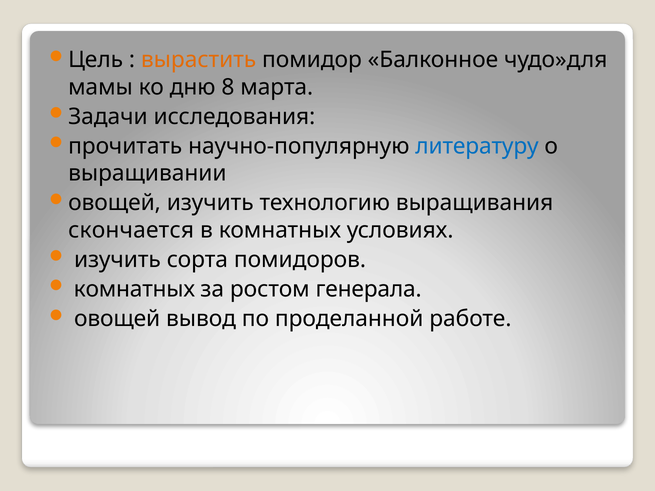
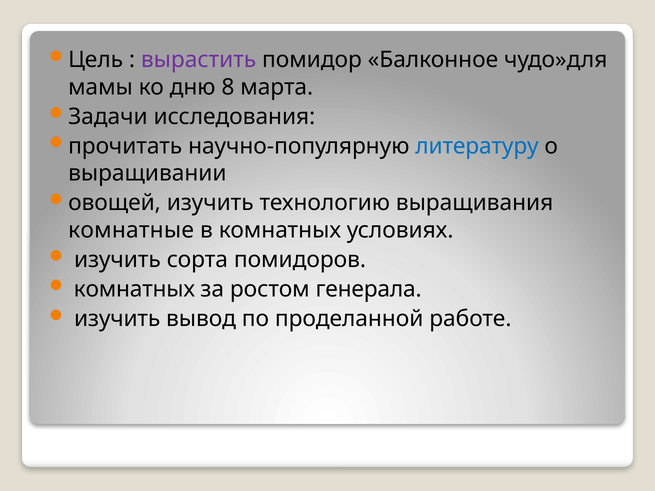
вырастить colour: orange -> purple (199, 60)
скончается: скончается -> комнатные (131, 230)
овощей: овощей -> изучить (117, 319)
